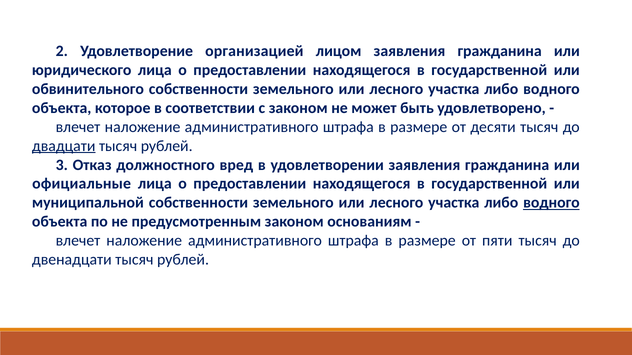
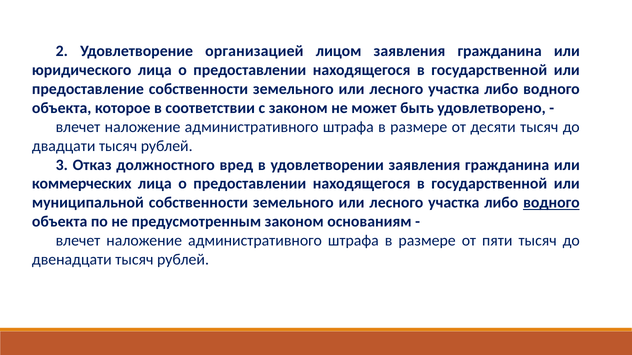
обвинительного: обвинительного -> предоставление (88, 89)
двадцати underline: present -> none (64, 146)
официальные: официальные -> коммерческих (82, 184)
